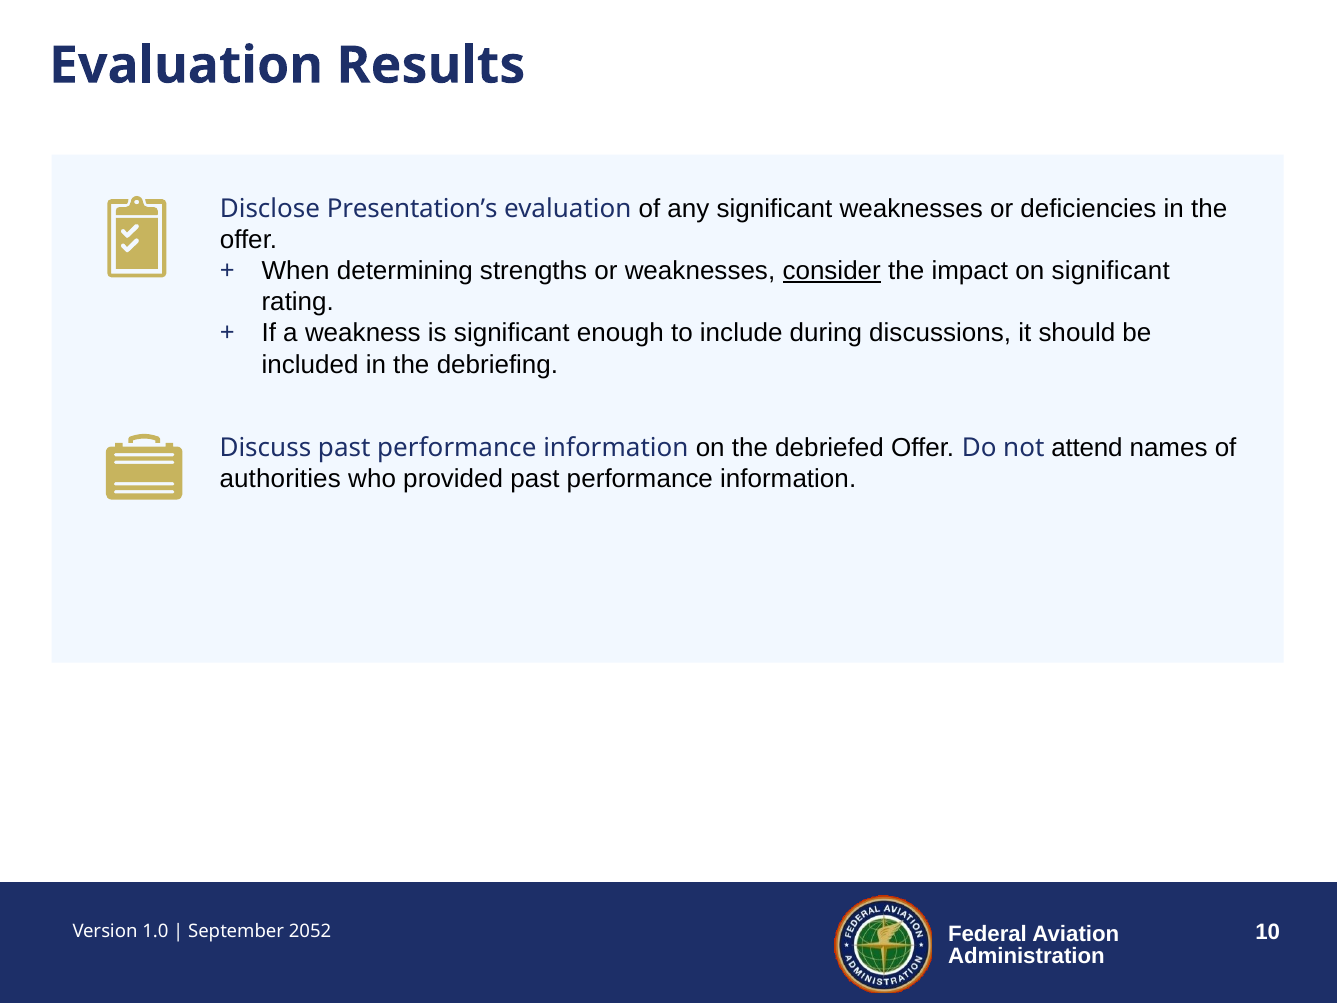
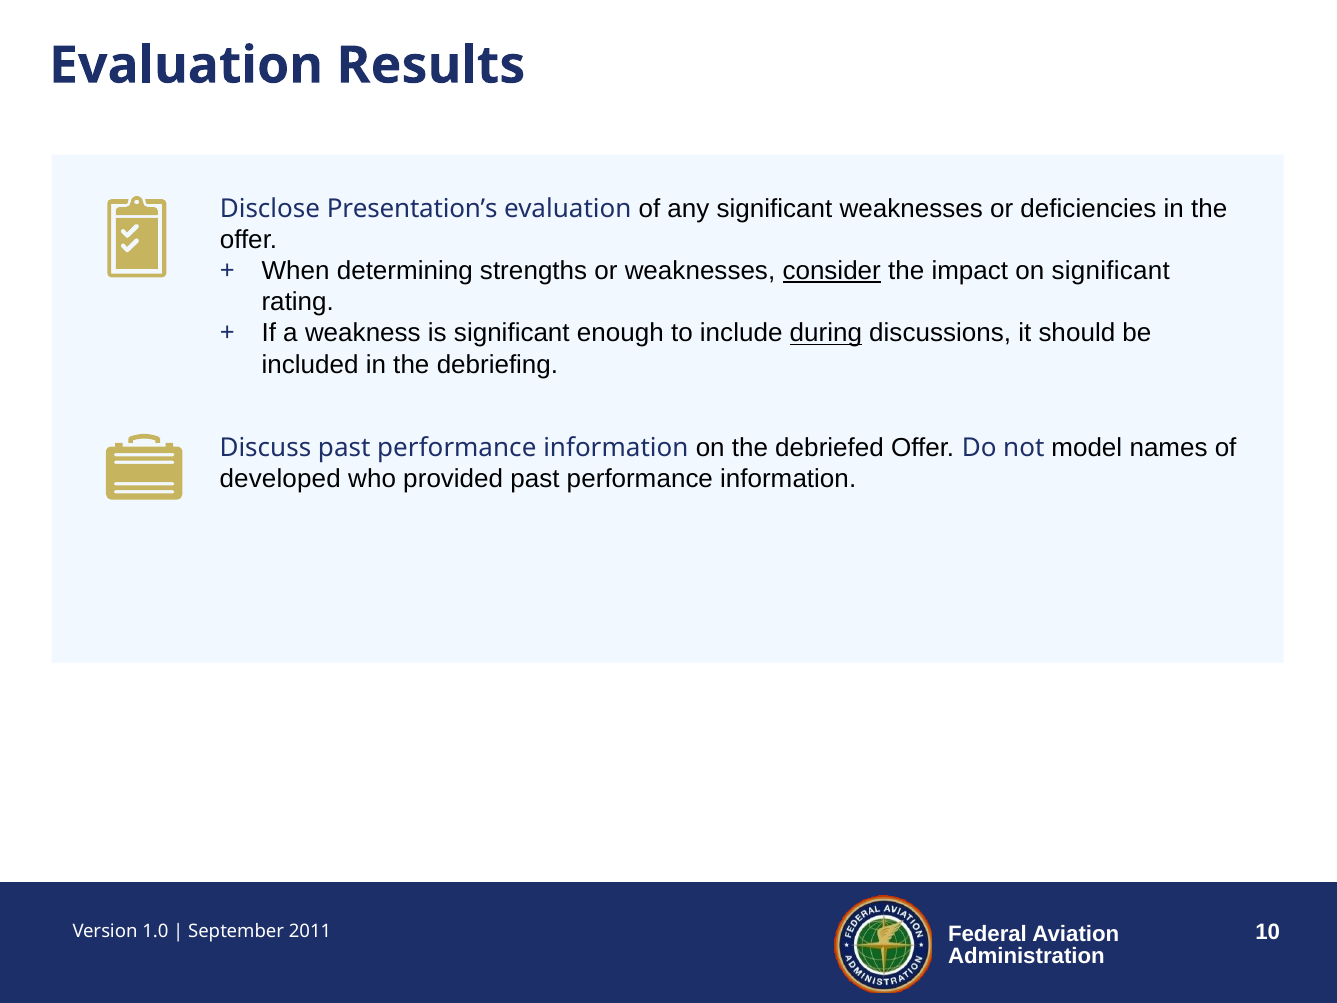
during underline: none -> present (826, 333)
attend: attend -> model (1087, 448)
authorities: authorities -> developed (280, 479)
2052: 2052 -> 2011 (310, 932)
